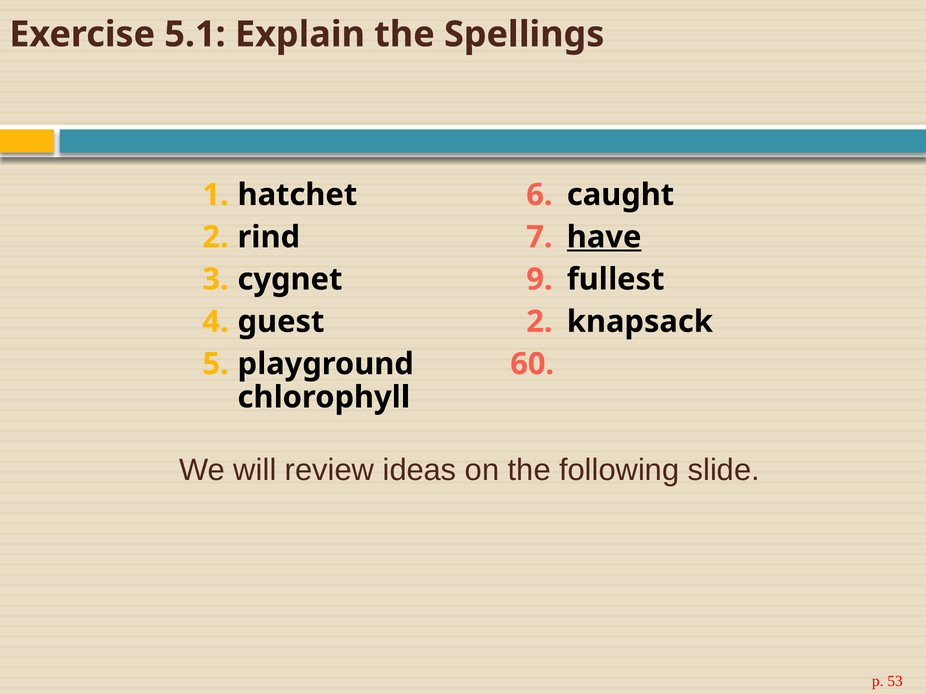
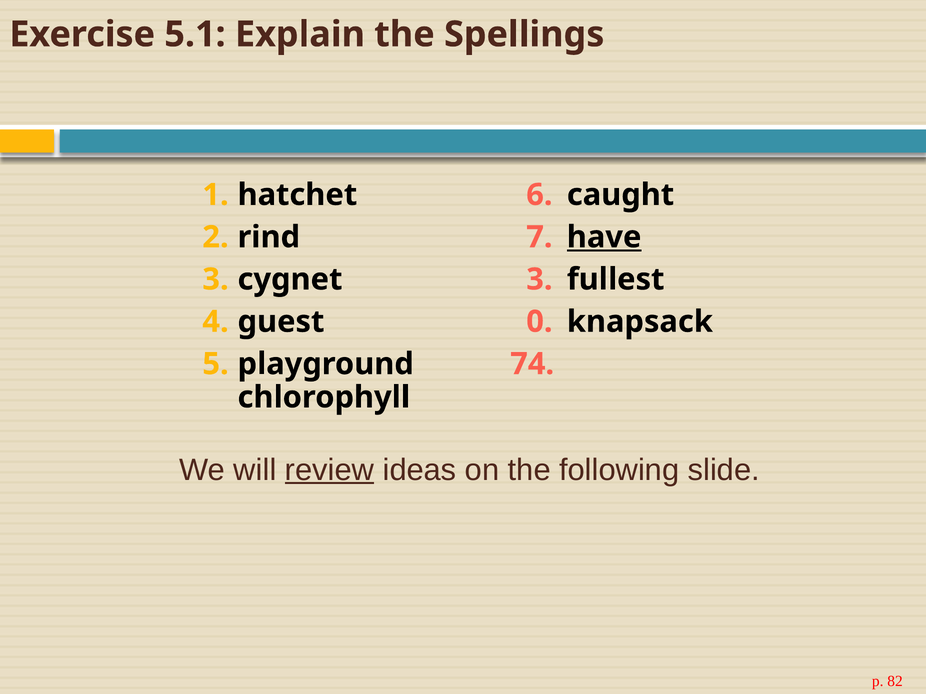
cygnet 9: 9 -> 3 (539, 280)
guest 2: 2 -> 0 (539, 322)
60: 60 -> 74 (532, 364)
review underline: none -> present (330, 470)
53: 53 -> 82 (895, 682)
